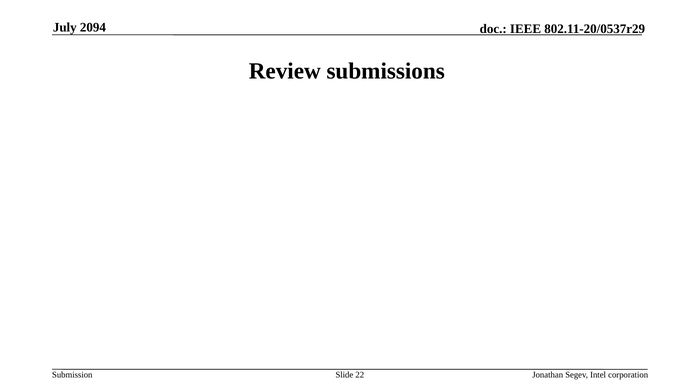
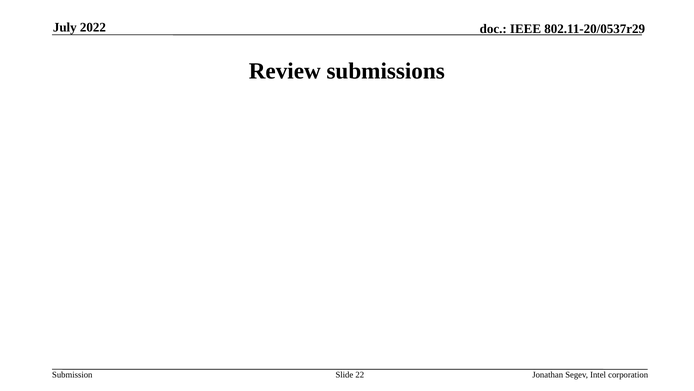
2094: 2094 -> 2022 (93, 28)
